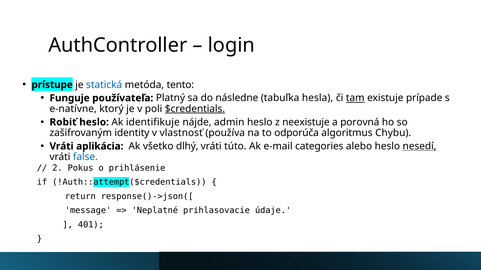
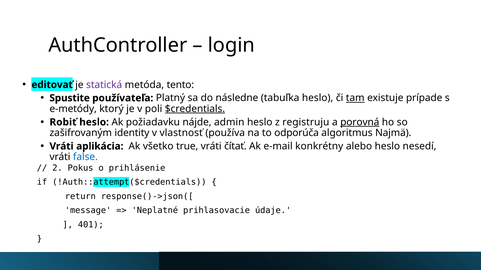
prístupe: prístupe -> editovať (52, 85)
statická colour: blue -> purple (104, 85)
Funguje: Funguje -> Spustite (70, 98)
tabuľka hesla: hesla -> heslo (318, 98)
e-natívne: e-natívne -> e-metódy (73, 109)
identifikuje: identifikuje -> požiadavku (153, 122)
neexistuje: neexistuje -> registruju (306, 122)
porovná underline: none -> present (360, 122)
Chybu: Chybu -> Najmä (393, 133)
dlhý: dlhý -> true (187, 147)
túto: túto -> čítať (235, 147)
categories: categories -> konkrétny (319, 147)
nesedí underline: present -> none (420, 147)
